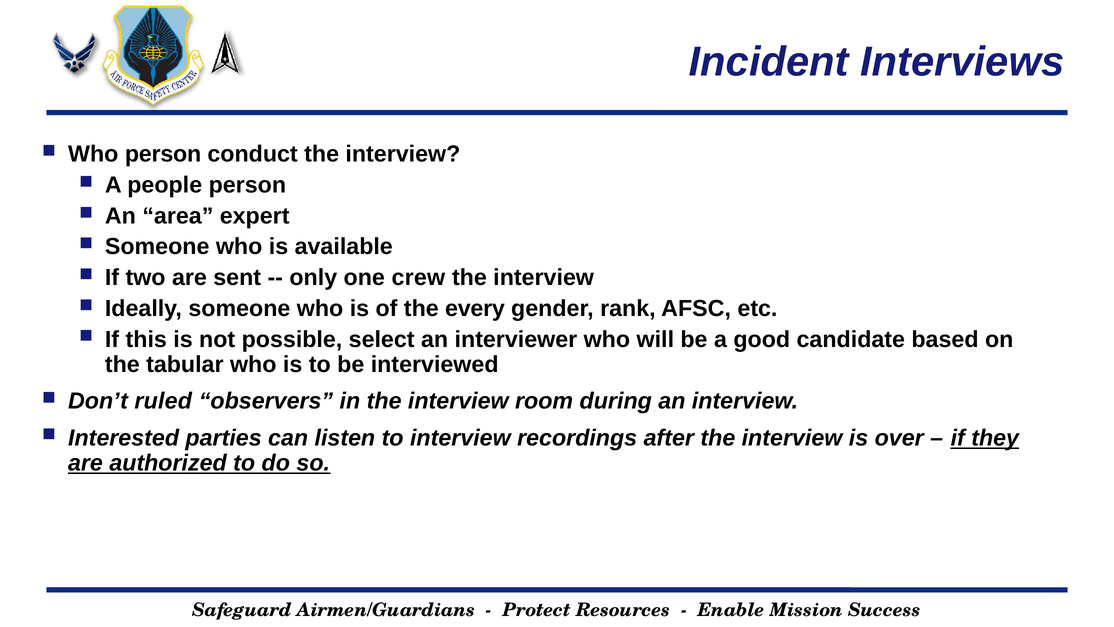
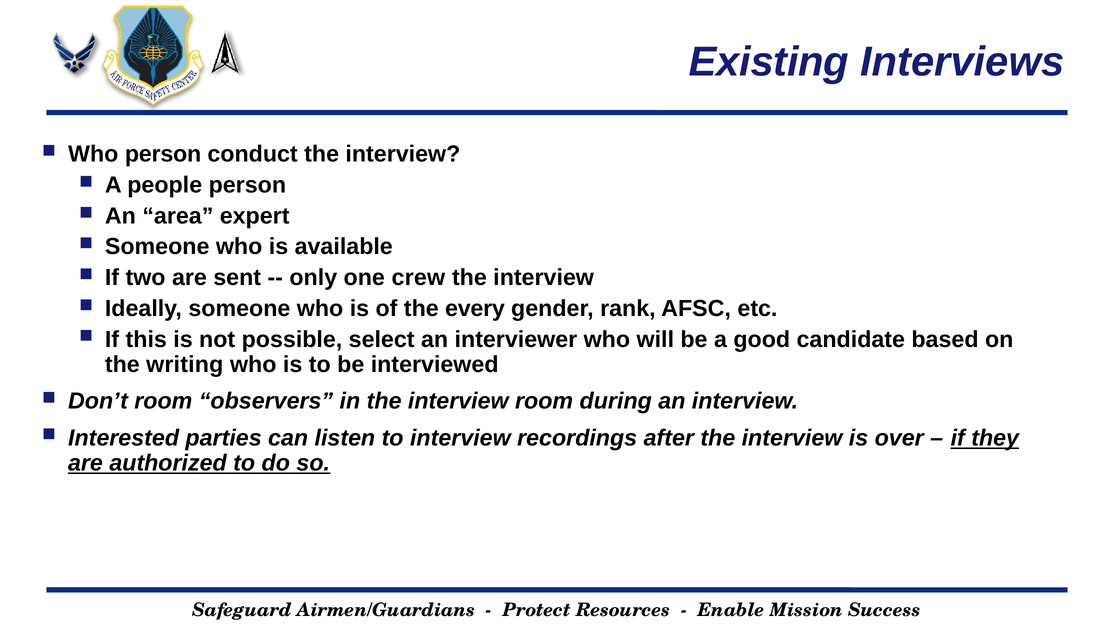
Incident: Incident -> Existing (769, 62)
tabular: tabular -> writing (185, 364)
Don’t ruled: ruled -> room (163, 401)
